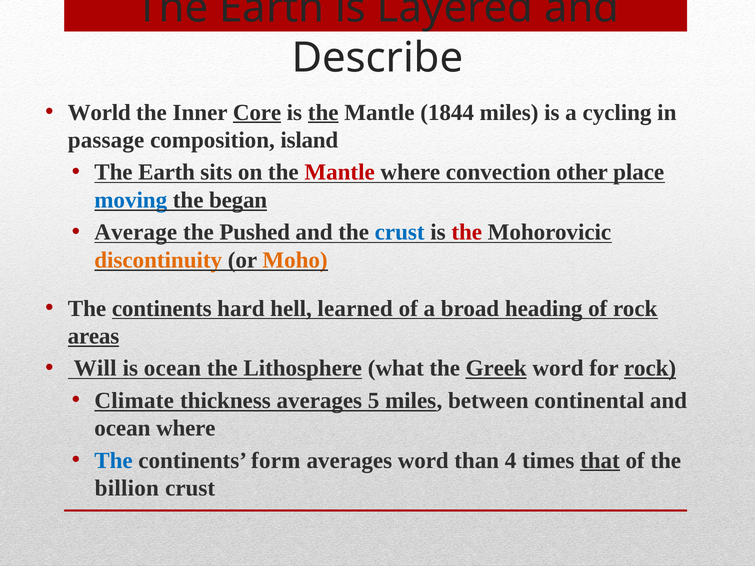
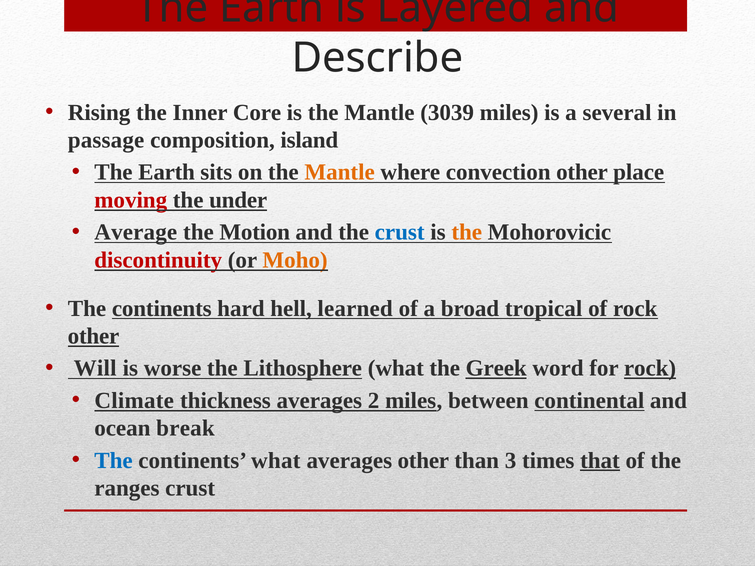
World: World -> Rising (99, 113)
Core underline: present -> none (257, 113)
the underline: present -> none (323, 113)
1844: 1844 -> 3039 (447, 113)
cycling: cycling -> several (617, 113)
Mantle colour: red -> orange (340, 172)
moving colour: blue -> red (131, 200)
began: began -> under (238, 200)
Pushed: Pushed -> Motion (255, 232)
the colour: red -> orange (467, 232)
discontinuity colour: orange -> red (158, 260)
heading: heading -> tropical (544, 309)
areas: areas -> other (93, 336)
is ocean: ocean -> worse (173, 368)
5: 5 -> 2 (374, 401)
continental underline: none -> present (589, 401)
ocean where: where -> break (186, 428)
continents form: form -> what (276, 461)
averages word: word -> other (423, 461)
4: 4 -> 3 (511, 461)
billion: billion -> ranges (127, 488)
